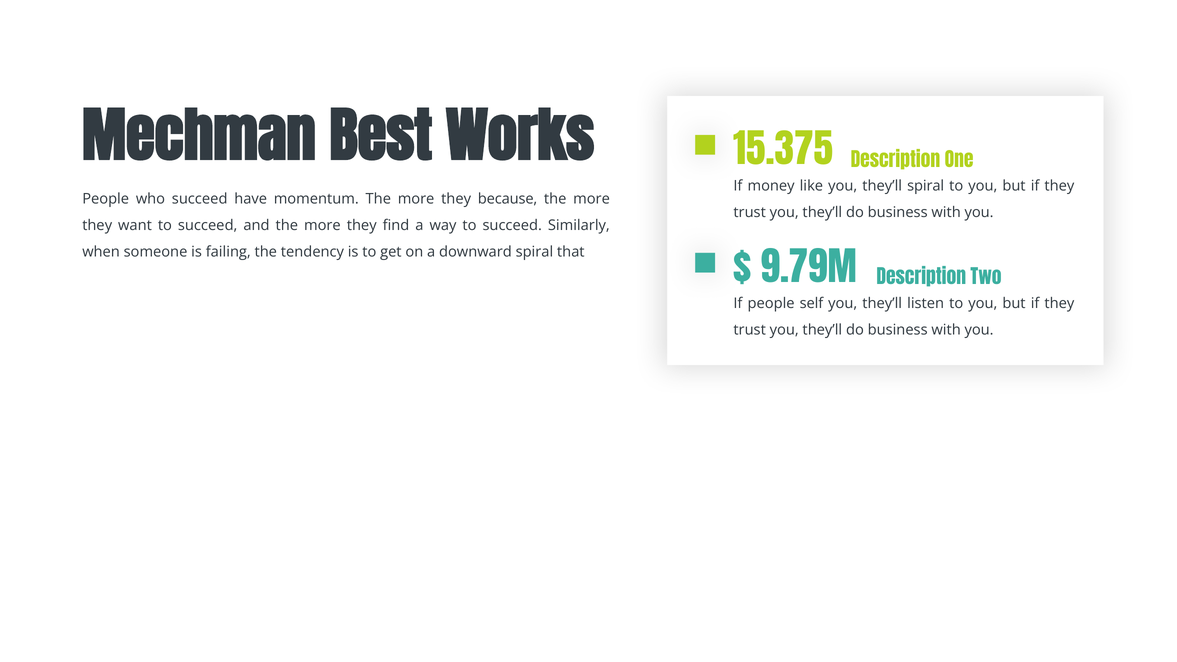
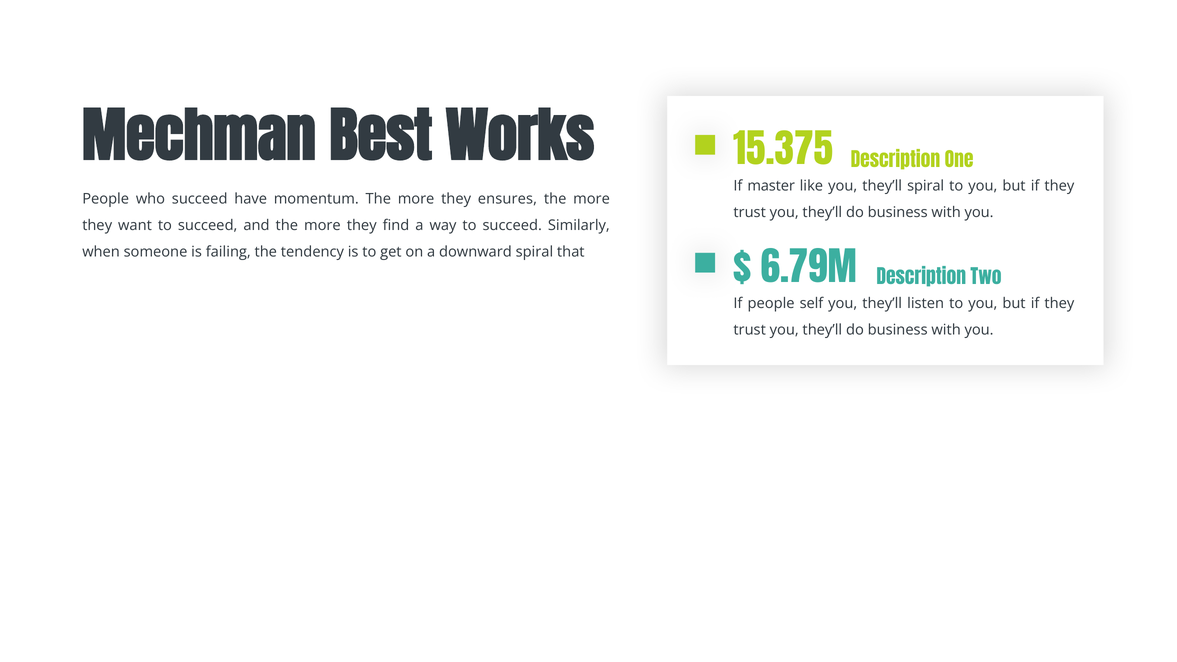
money: money -> master (771, 186)
because: because -> ensures (507, 199)
9.79M: 9.79M -> 6.79M (809, 269)
